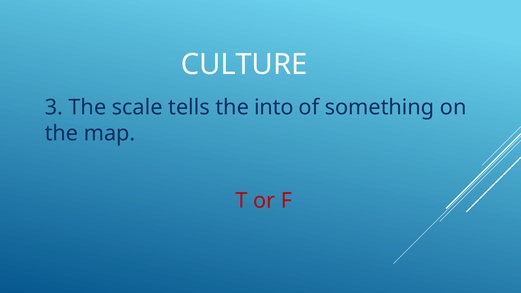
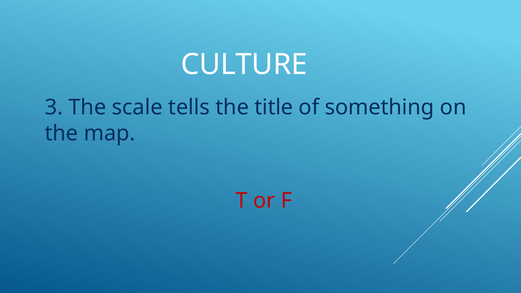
into: into -> title (274, 107)
